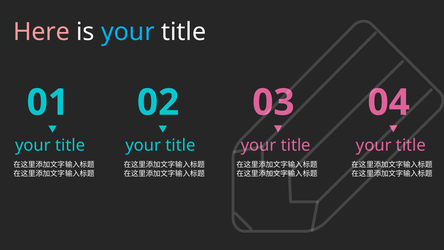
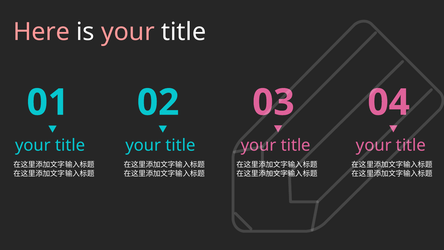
your colour: light blue -> pink (128, 32)
